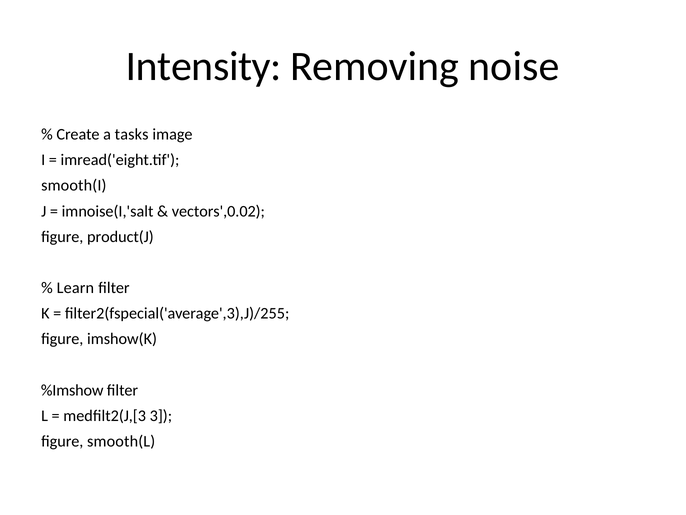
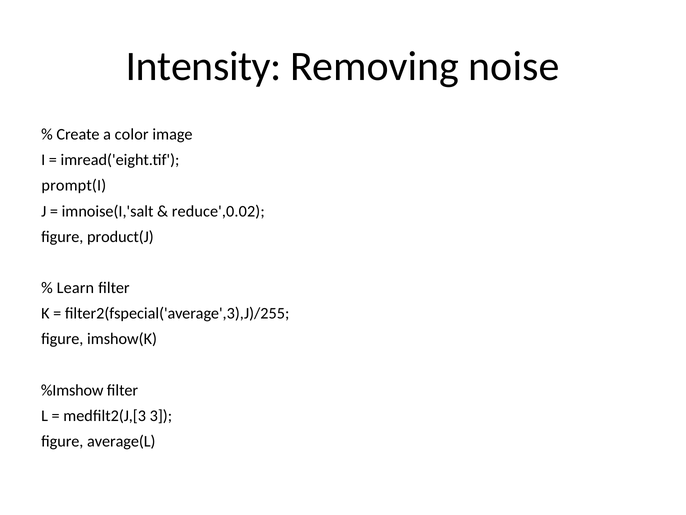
tasks: tasks -> color (132, 134)
smooth(I: smooth(I -> prompt(I (74, 185)
vectors',0.02: vectors',0.02 -> reduce',0.02 (218, 211)
smooth(L: smooth(L -> average(L (121, 441)
